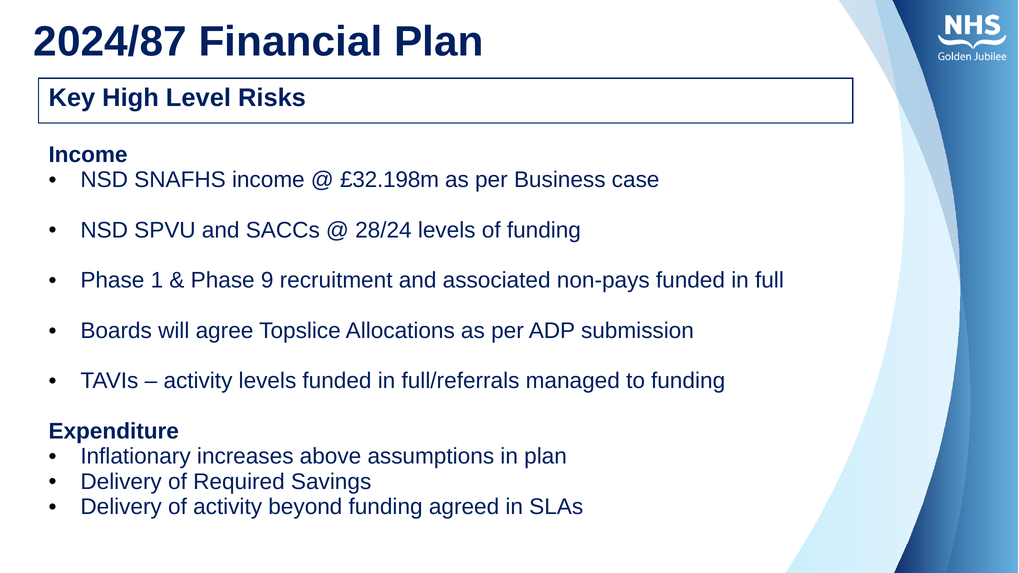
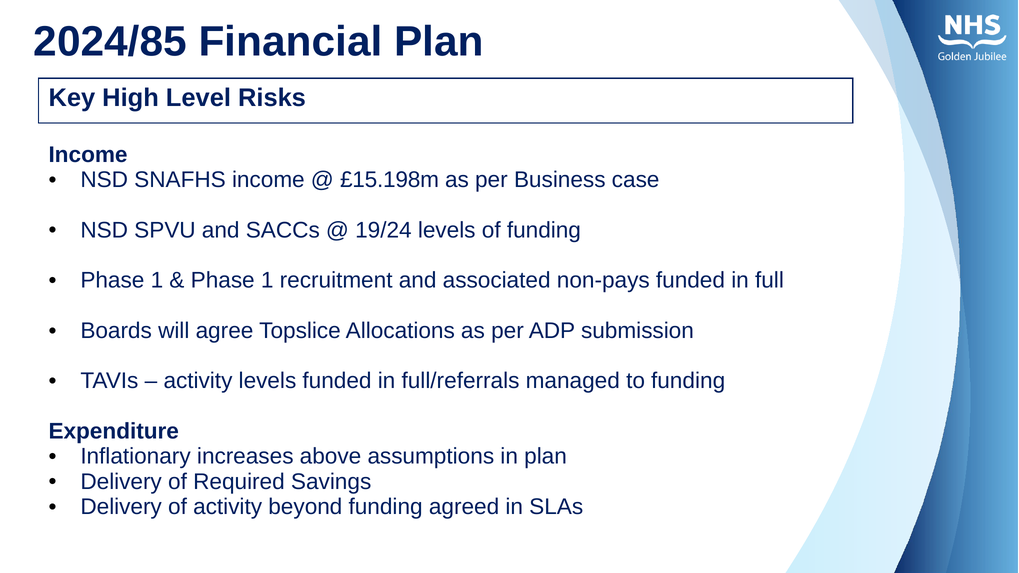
2024/87: 2024/87 -> 2024/85 (110, 42)
£32.198m: £32.198m -> £15.198m (390, 180)
28/24: 28/24 -> 19/24 (383, 230)
9: 9 -> 1 (267, 281)
